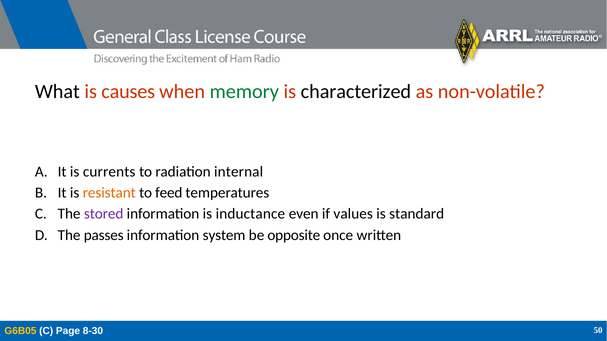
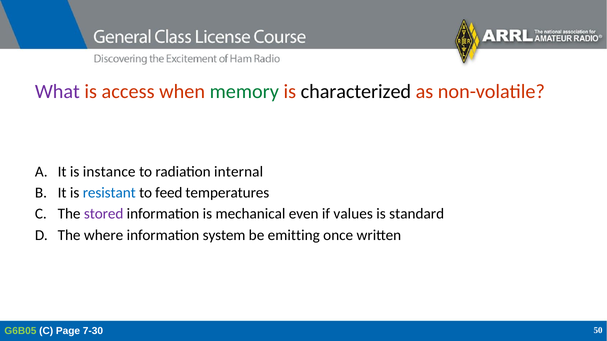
What colour: black -> purple (57, 92)
causes: causes -> access (128, 92)
currents: currents -> instance (109, 172)
resistant colour: orange -> blue (109, 193)
inductance: inductance -> mechanical (250, 214)
passes: passes -> where (104, 235)
opposite: opposite -> emitting (294, 235)
G6B05 colour: yellow -> light green (20, 331)
8-30: 8-30 -> 7-30 (93, 331)
